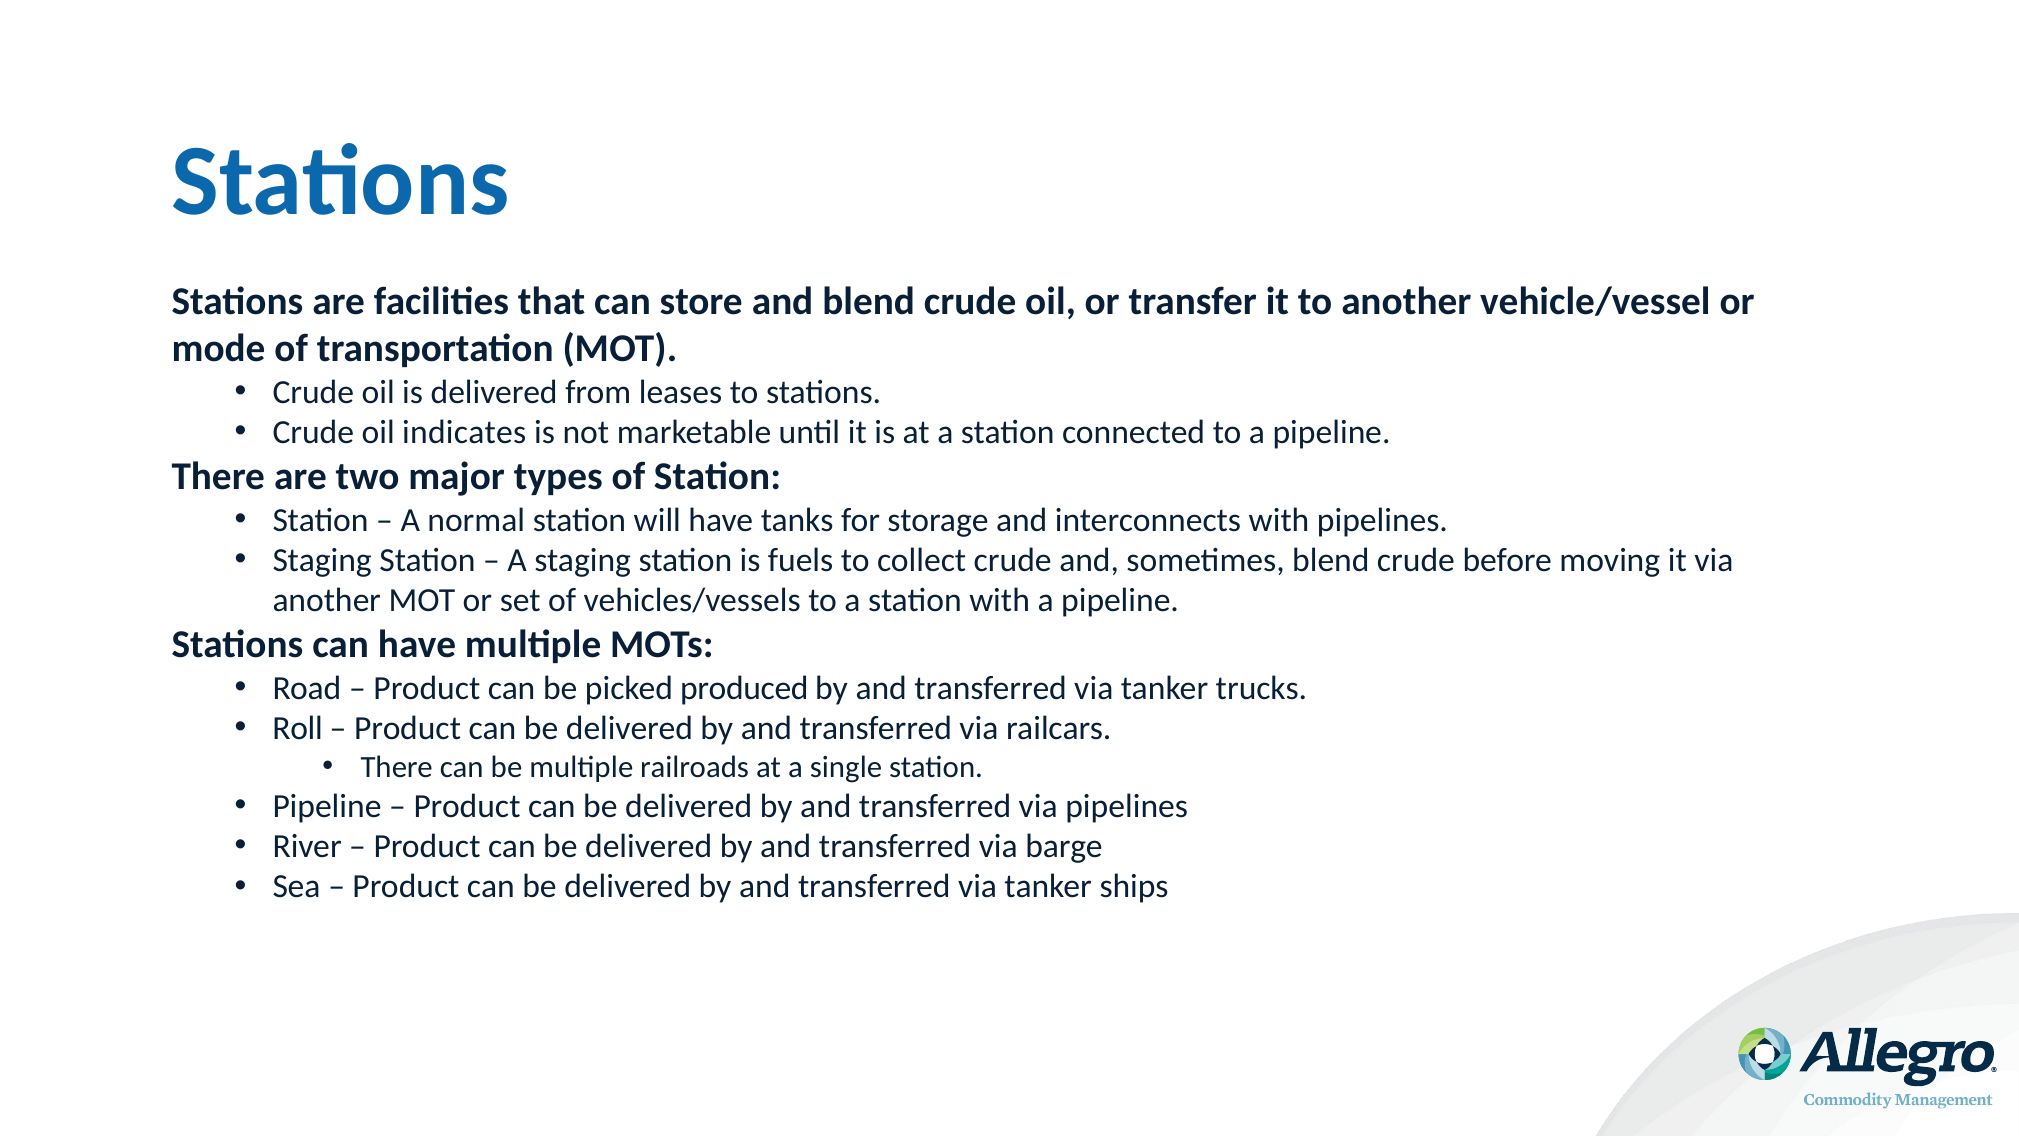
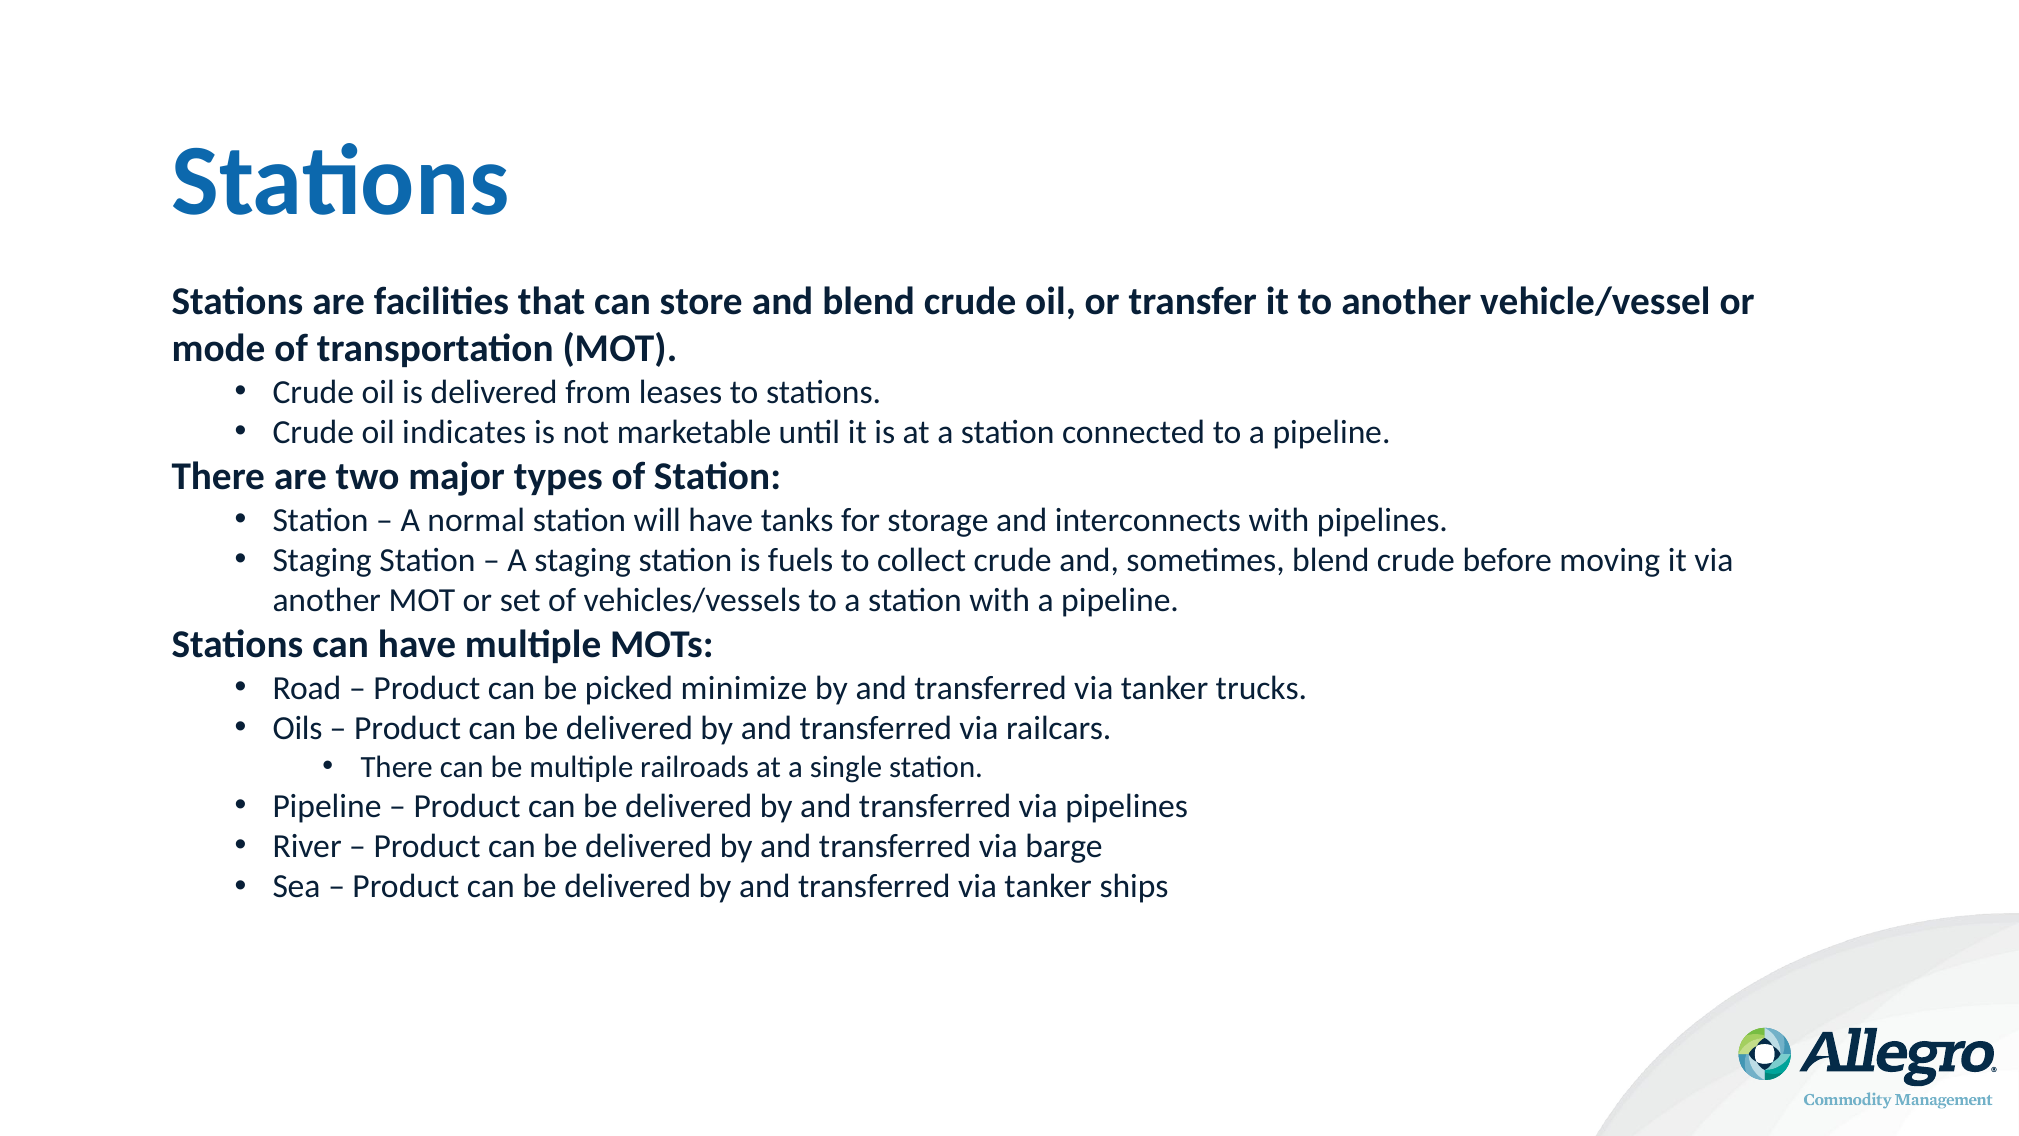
produced: produced -> minimize (744, 688)
Roll: Roll -> Oils (298, 728)
